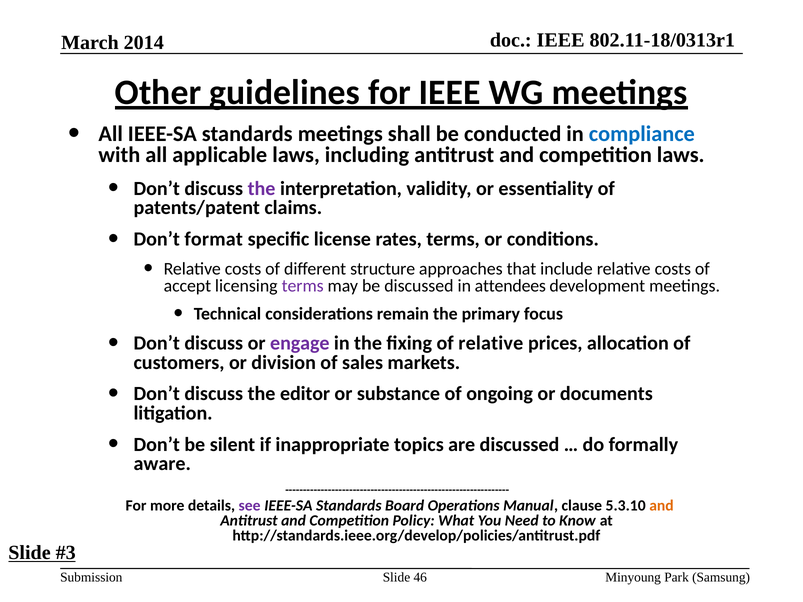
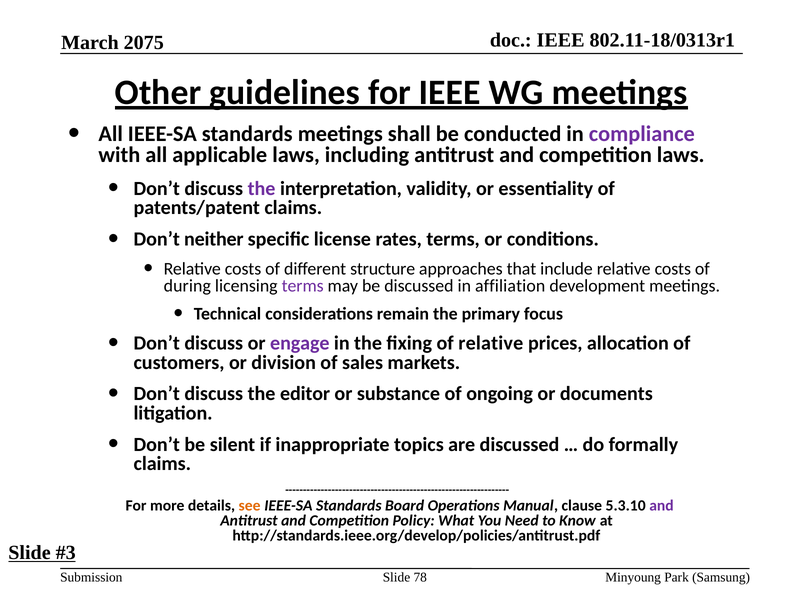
2014: 2014 -> 2075 (144, 43)
compliance colour: blue -> purple (642, 134)
format: format -> neither (214, 239)
accept: accept -> during (187, 286)
attendees: attendees -> affiliation (510, 286)
aware: aware -> claims (162, 464)
see colour: purple -> orange (250, 506)
and colour: orange -> purple (662, 506)
46: 46 -> 78 (420, 578)
